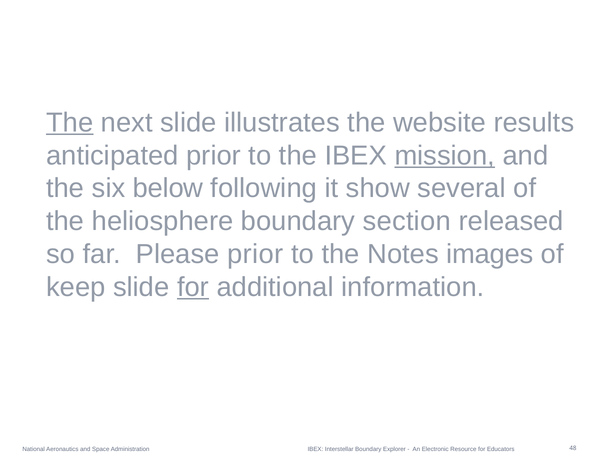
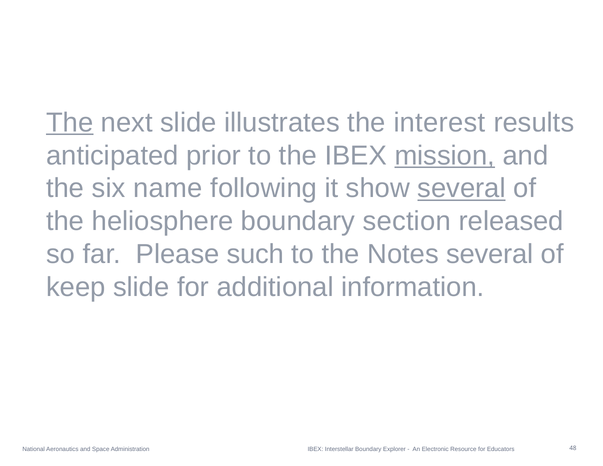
website: website -> interest (439, 123)
below: below -> name (168, 188)
several underline: none -> present (462, 188)
Please prior: prior -> such (256, 254)
Notes images: images -> several (490, 254)
for underline: present -> none (193, 287)
